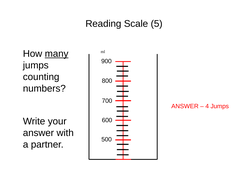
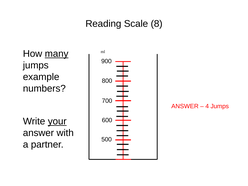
5: 5 -> 8 (157, 24)
counting: counting -> example (41, 77)
your underline: none -> present (57, 121)
